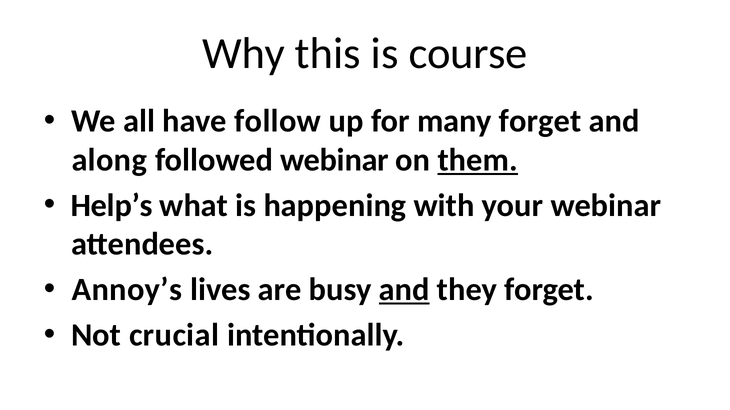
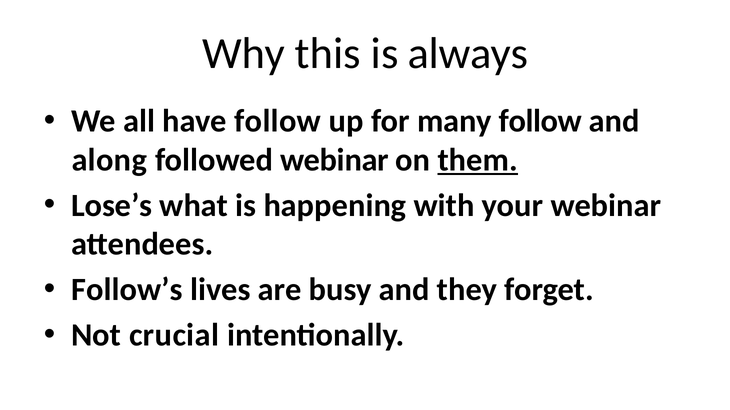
course: course -> always (468, 54)
many forget: forget -> follow (540, 121)
Help’s: Help’s -> Lose’s (112, 206)
Annoy’s: Annoy’s -> Follow’s (127, 290)
and underline: present -> none (404, 290)
